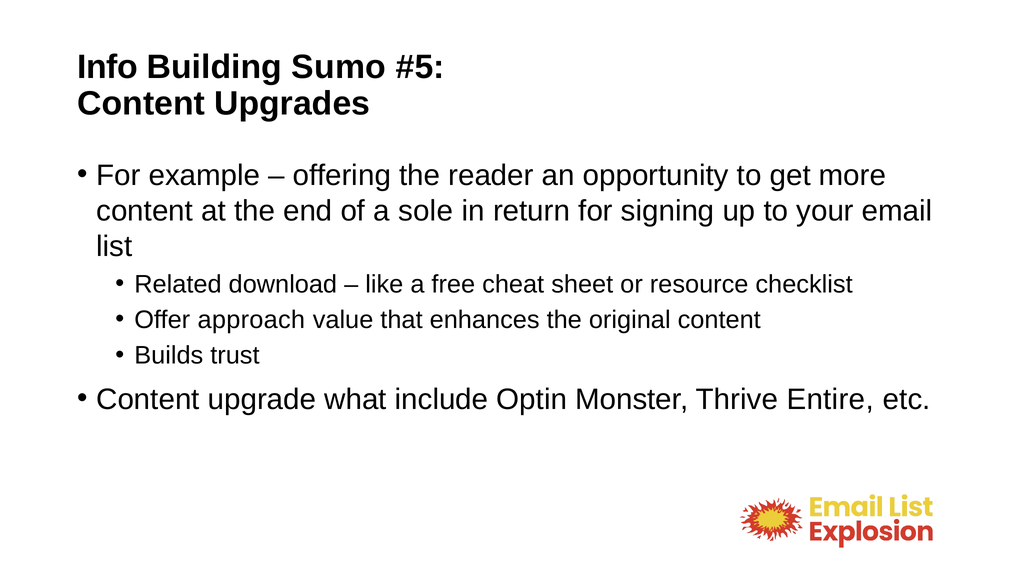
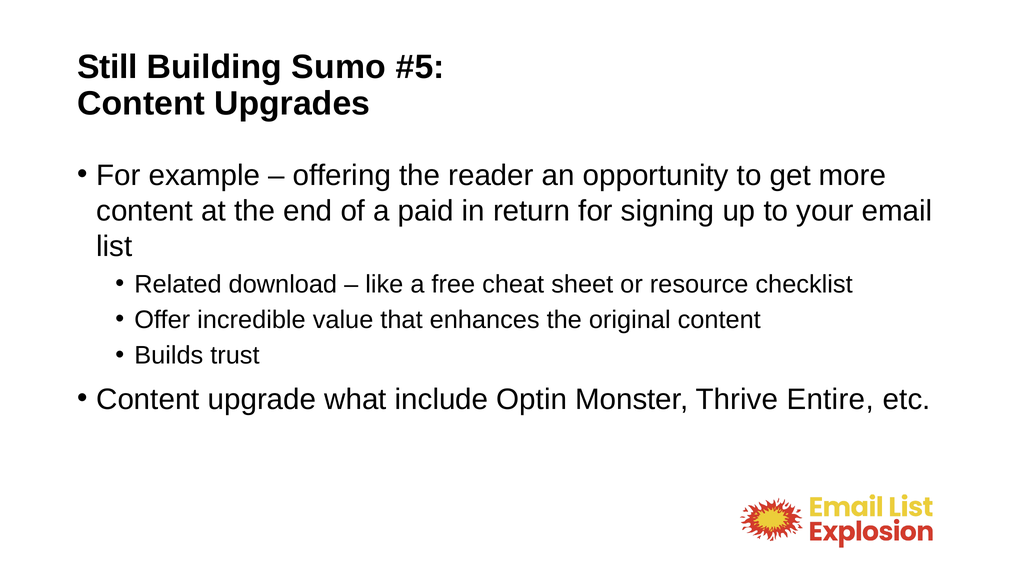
Info: Info -> Still (107, 67)
sole: sole -> paid (426, 211)
approach: approach -> incredible (251, 320)
